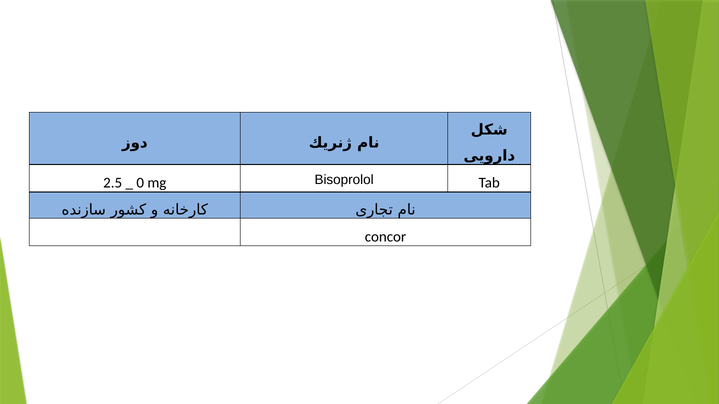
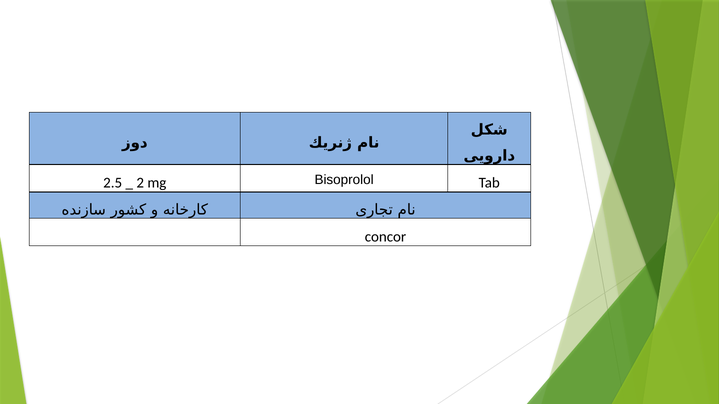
0: 0 -> 2 (140, 183)
